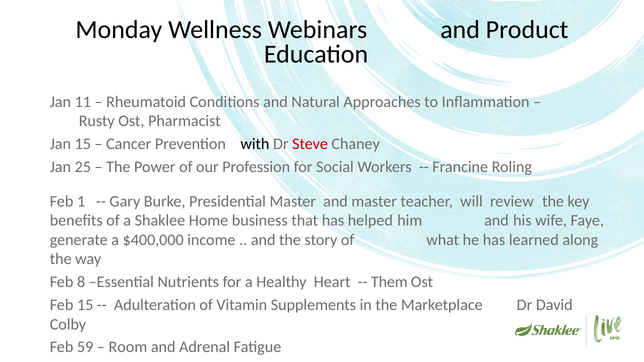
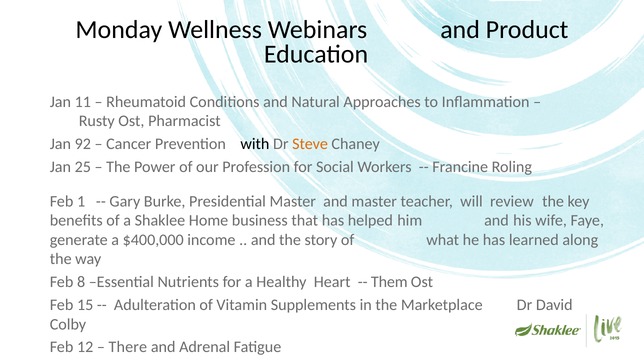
Jan 15: 15 -> 92 (83, 144)
Steve colour: red -> orange (310, 144)
59: 59 -> 12 (85, 347)
Room: Room -> There (128, 347)
